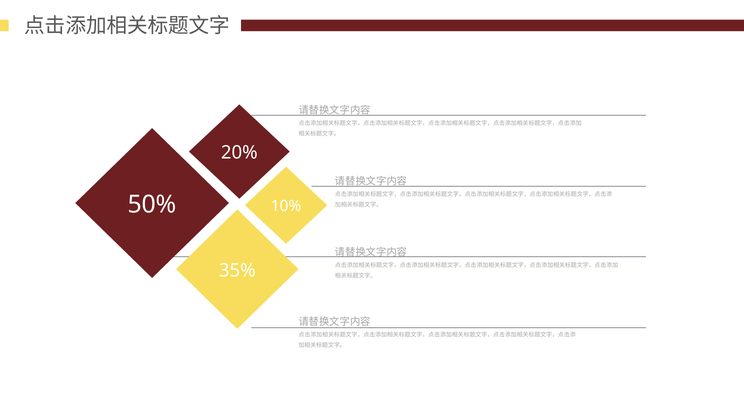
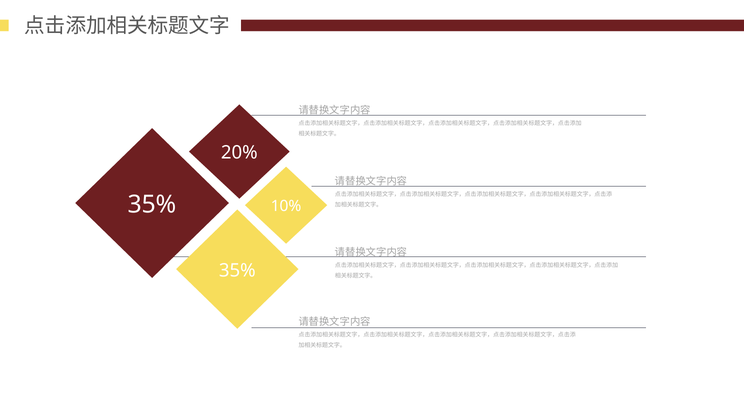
50%: 50% -> 35% (152, 204)
